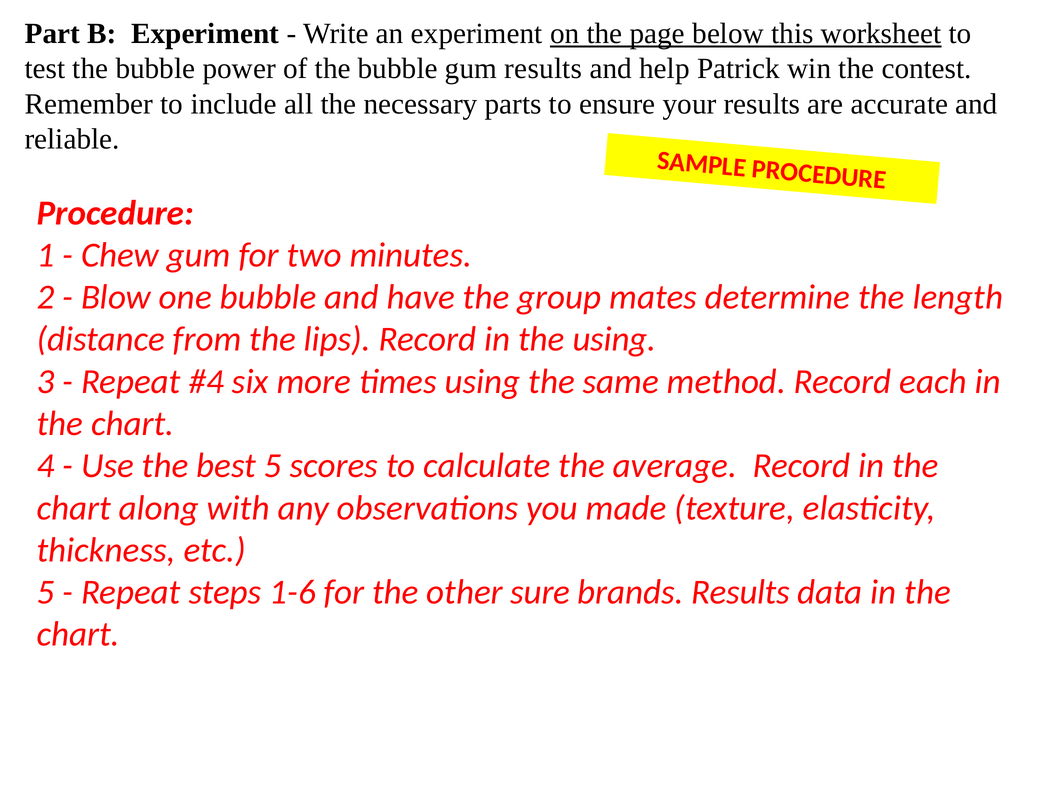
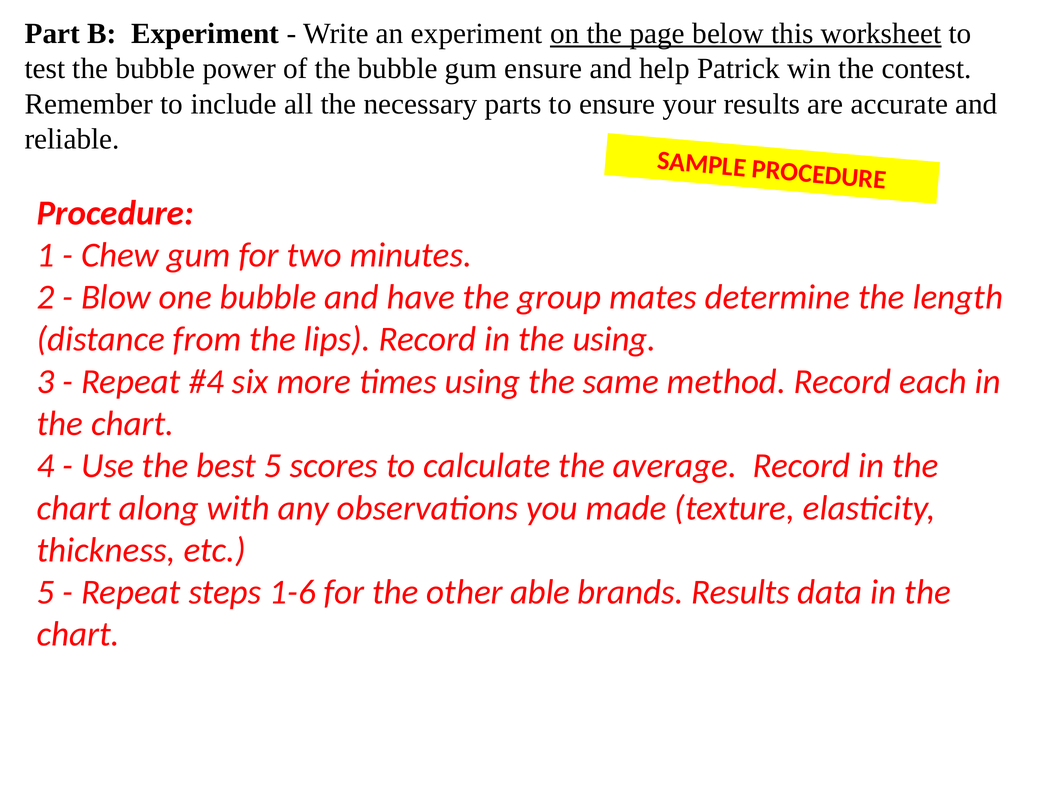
gum results: results -> ensure (543, 69)
sure: sure -> able (540, 592)
